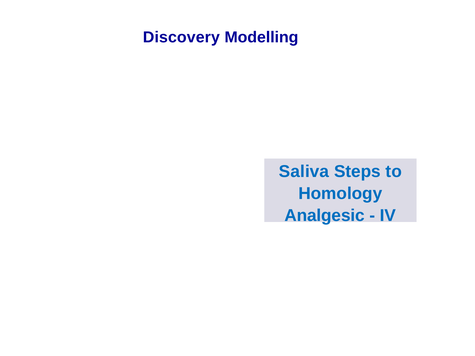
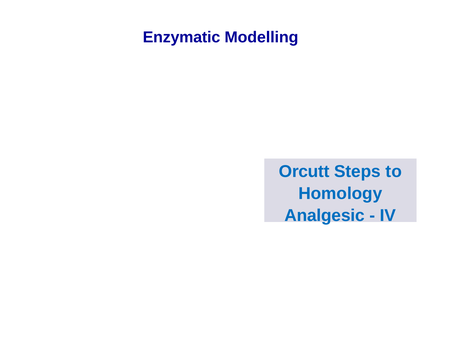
Discovery: Discovery -> Enzymatic (182, 37)
Saliva: Saliva -> Orcutt (304, 172)
